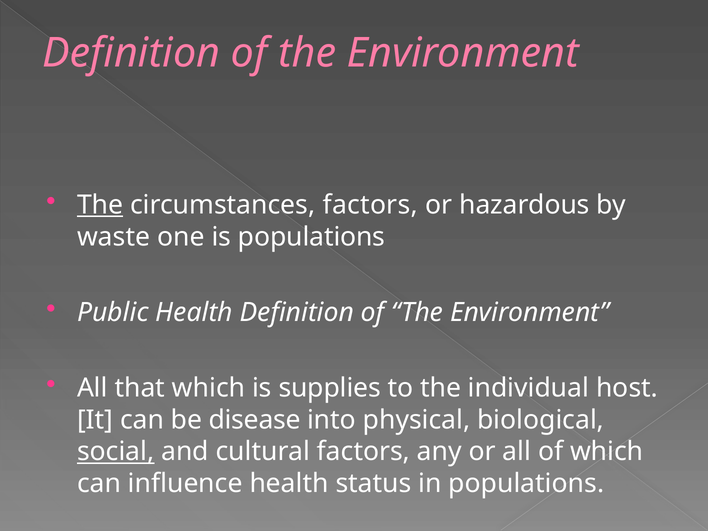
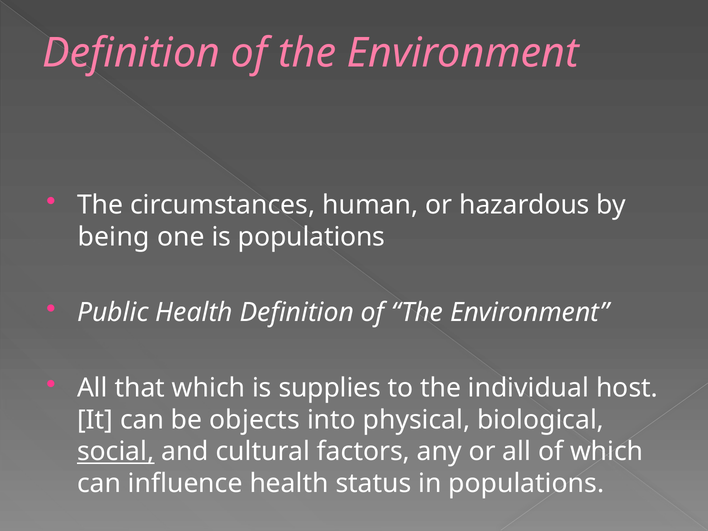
The underline: present -> none (100, 205)
circumstances factors: factors -> human (370, 205)
waste: waste -> being (114, 237)
disease: disease -> objects (255, 420)
